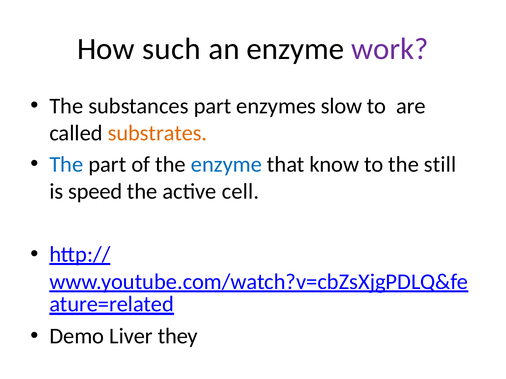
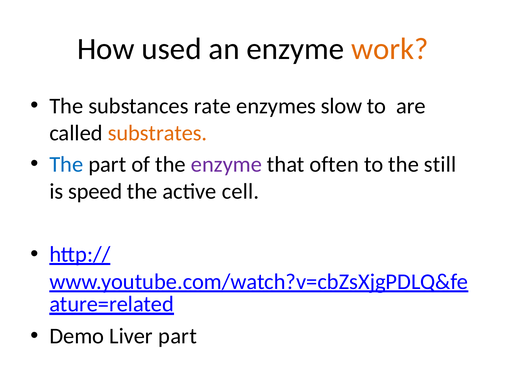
such: such -> used (172, 49)
work colour: purple -> orange (390, 49)
substances part: part -> rate (212, 106)
enzyme colour: blue -> purple (226, 165)
know: know -> often (334, 165)
Liver they: they -> part (178, 337)
